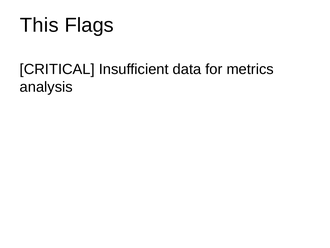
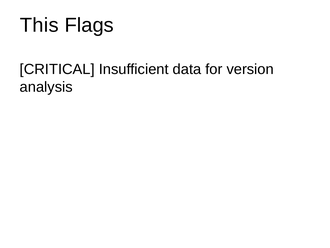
metrics: metrics -> version (250, 69)
